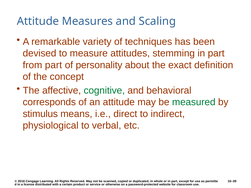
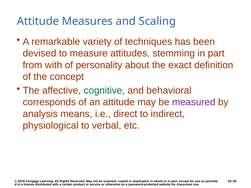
from part: part -> with (54, 65)
measured colour: green -> purple (194, 102)
stimulus: stimulus -> analysis (40, 114)
